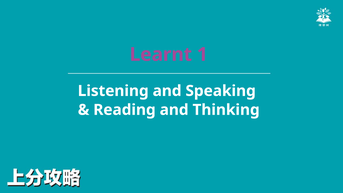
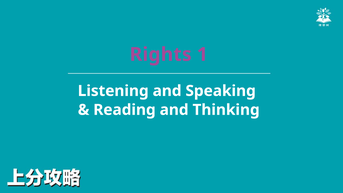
Learnt: Learnt -> Rights (161, 54)
